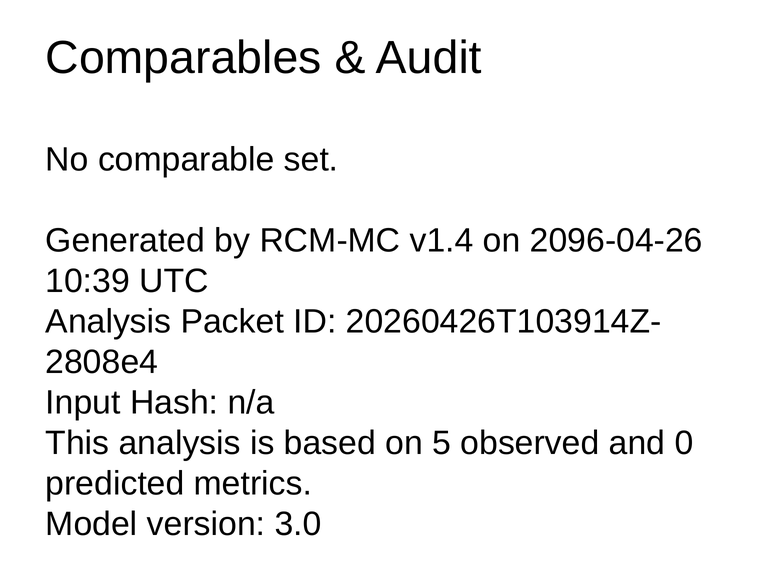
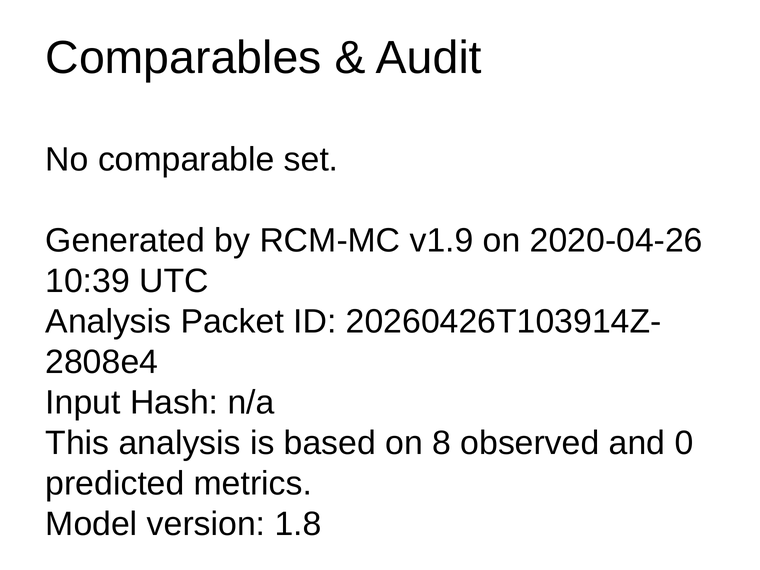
v1.4: v1.4 -> v1.9 (442, 240)
2096-04-26: 2096-04-26 -> 2020-04-26 (616, 240)
5: 5 -> 8 (442, 443)
3.0: 3.0 -> 1.8 (298, 524)
